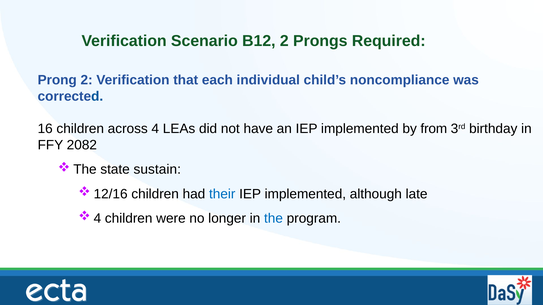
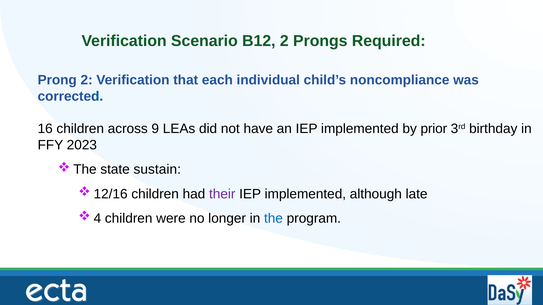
4: 4 -> 9 (155, 129)
from: from -> prior (434, 129)
2082: 2082 -> 2023 (82, 145)
their colour: blue -> purple (222, 194)
